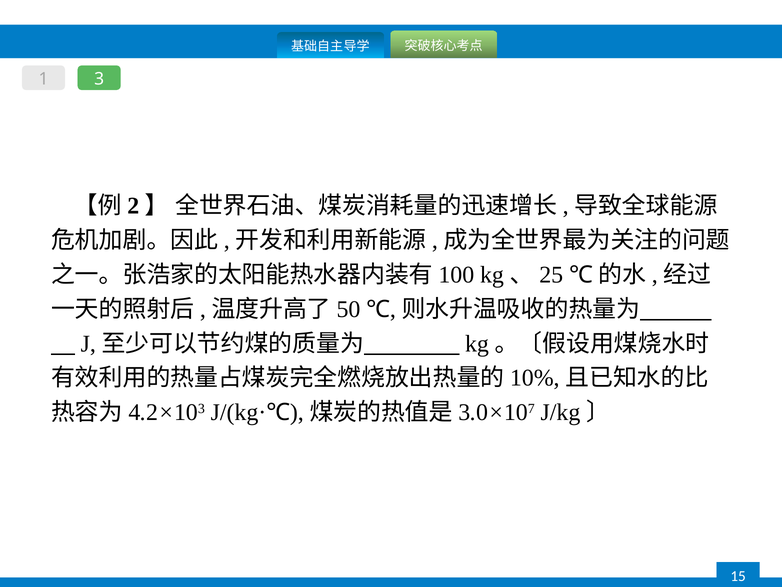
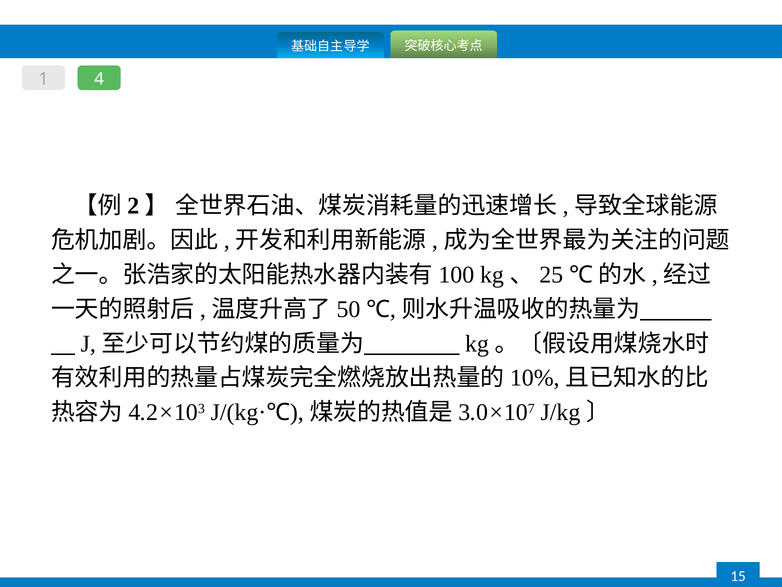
3: 3 -> 4 (99, 79)
